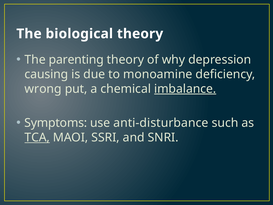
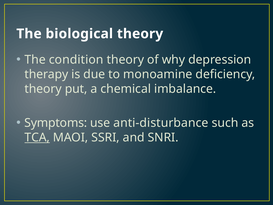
parenting: parenting -> condition (76, 60)
causing: causing -> therapy (46, 74)
wrong: wrong -> theory (43, 89)
imbalance underline: present -> none (185, 89)
